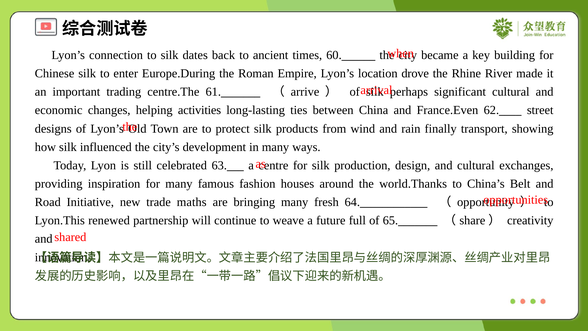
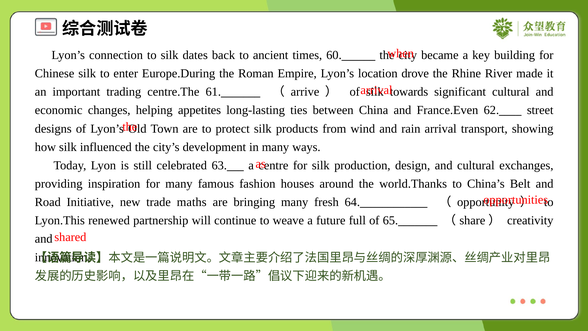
perhaps: perhaps -> towards (409, 92)
activities: activities -> appetites (199, 110)
rain finally: finally -> arrival (441, 129)
